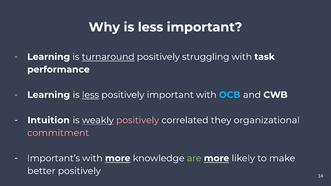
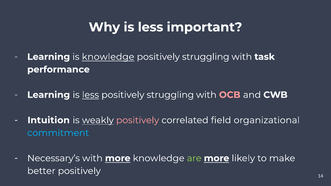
is turnaround: turnaround -> knowledge (108, 57)
less positively important: important -> struggling (170, 95)
OCB colour: light blue -> pink (230, 95)
they: they -> field (221, 120)
commitment colour: pink -> light blue (58, 133)
Important’s: Important’s -> Necessary’s (54, 158)
